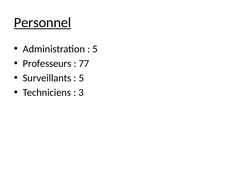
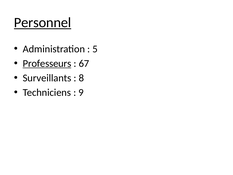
Professeurs underline: none -> present (47, 63)
77: 77 -> 67 (84, 63)
5: 5 -> 8 (81, 78)
3: 3 -> 9 (81, 92)
